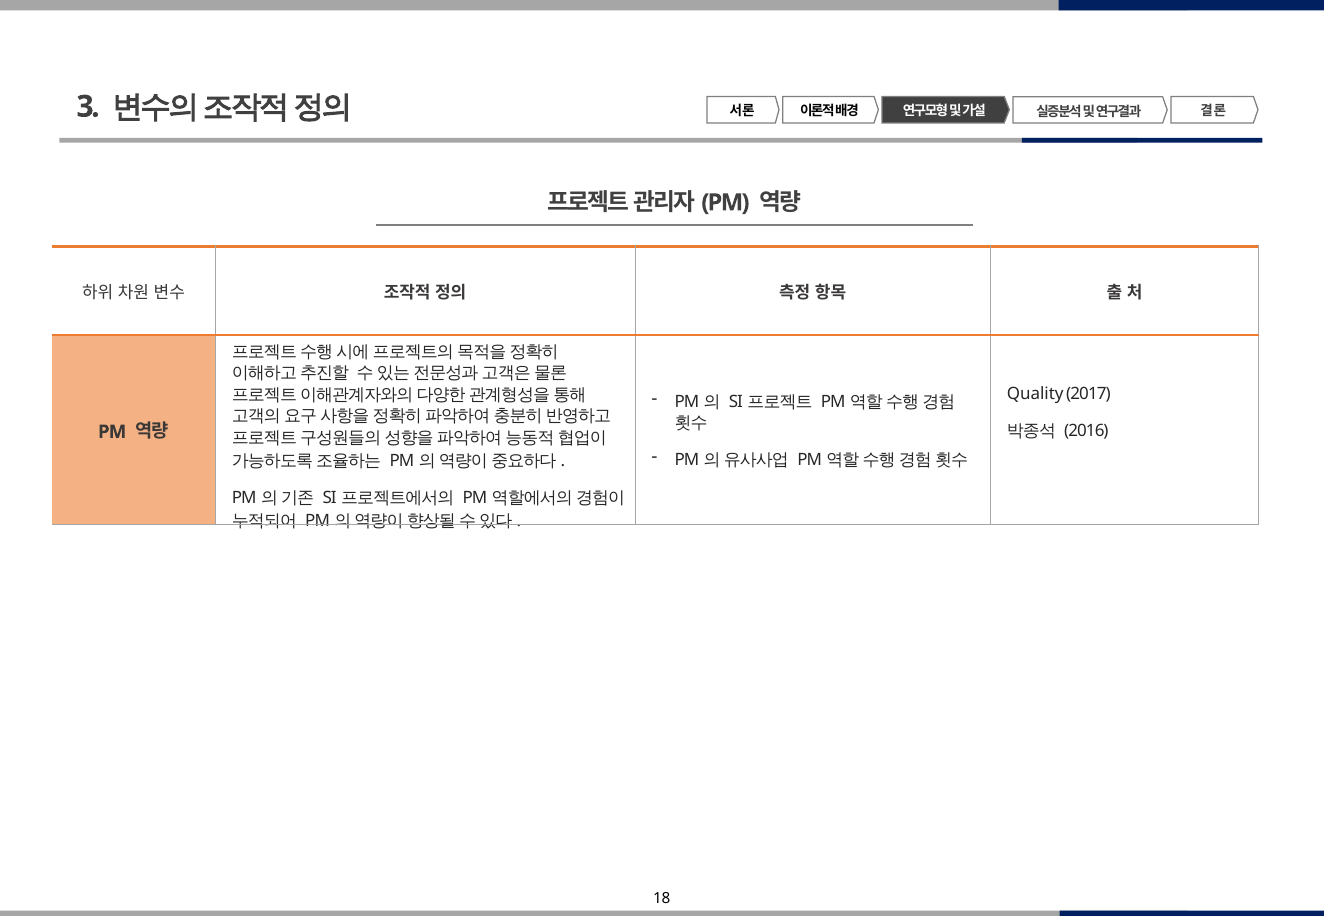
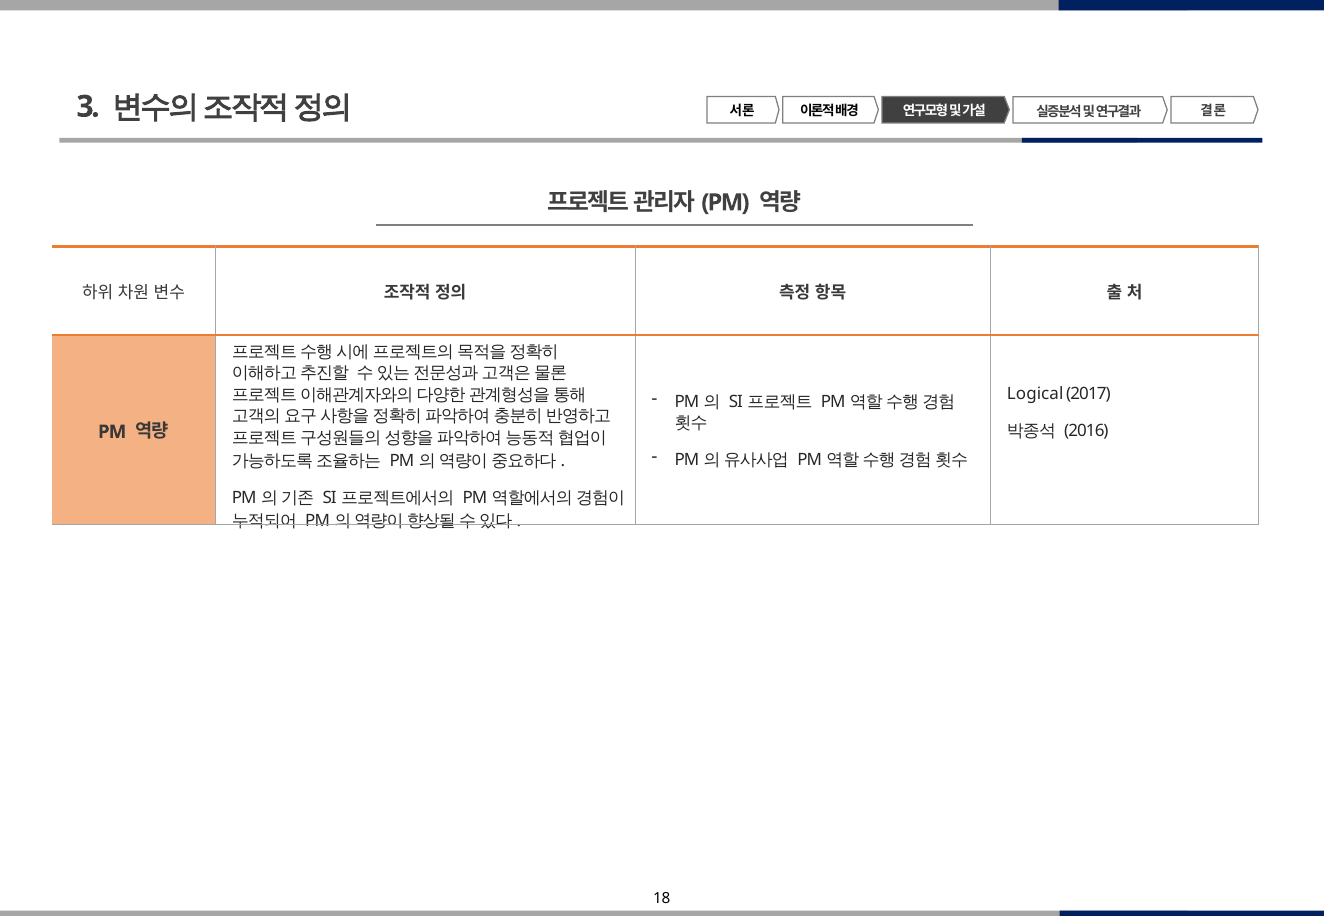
Quality: Quality -> Logical (1035, 394)
